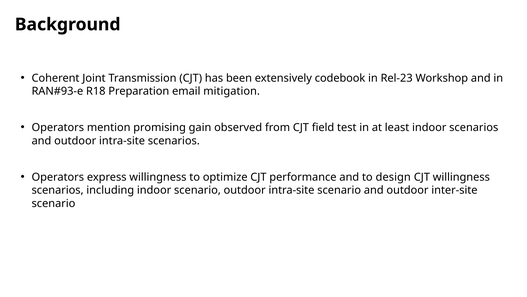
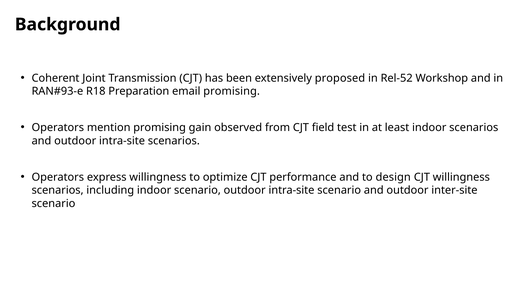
codebook: codebook -> proposed (340, 78)
Rel-23: Rel-23 -> Rel-52 (397, 78)
email mitigation: mitigation -> promising (232, 91)
